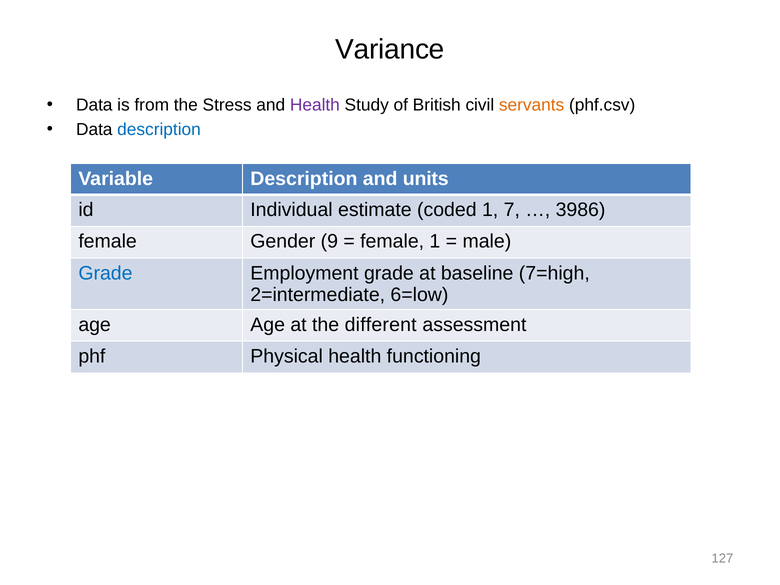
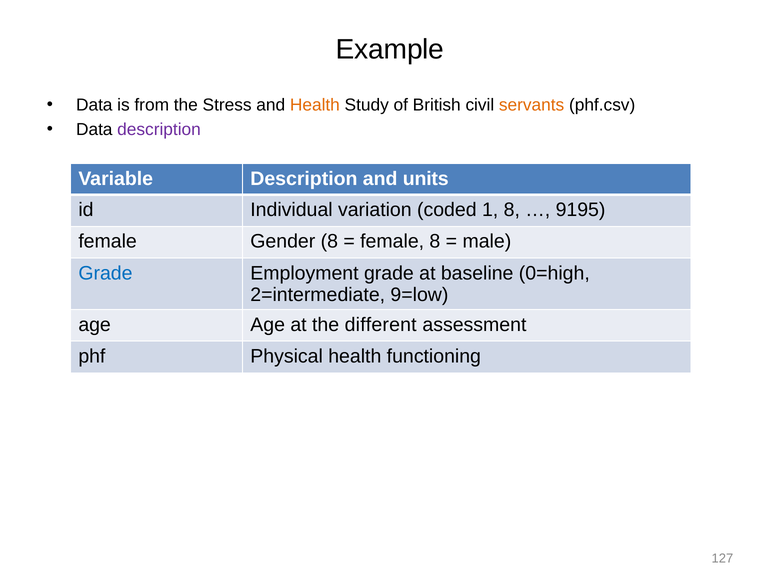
Variance: Variance -> Example (390, 49)
Health colour: purple -> orange (315, 105)
description colour: blue -> purple (159, 129)
estimate: estimate -> variation (375, 210)
1 7: 7 -> 8 (512, 210)
3986: 3986 -> 9195 (581, 210)
Gender 9: 9 -> 8 (329, 241)
female 1: 1 -> 8 (435, 241)
7=high: 7=high -> 0=high (554, 273)
6=low: 6=low -> 9=low (419, 295)
